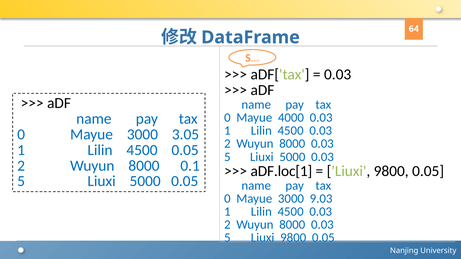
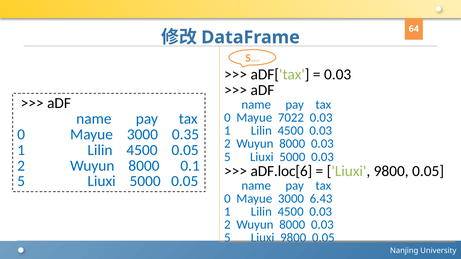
4000: 4000 -> 7022 (291, 118)
3.05: 3.05 -> 0.35 (185, 134)
aDF.loc[1: aDF.loc[1 -> aDF.loc[6 (281, 171)
9.03: 9.03 -> 6.43 (321, 199)
